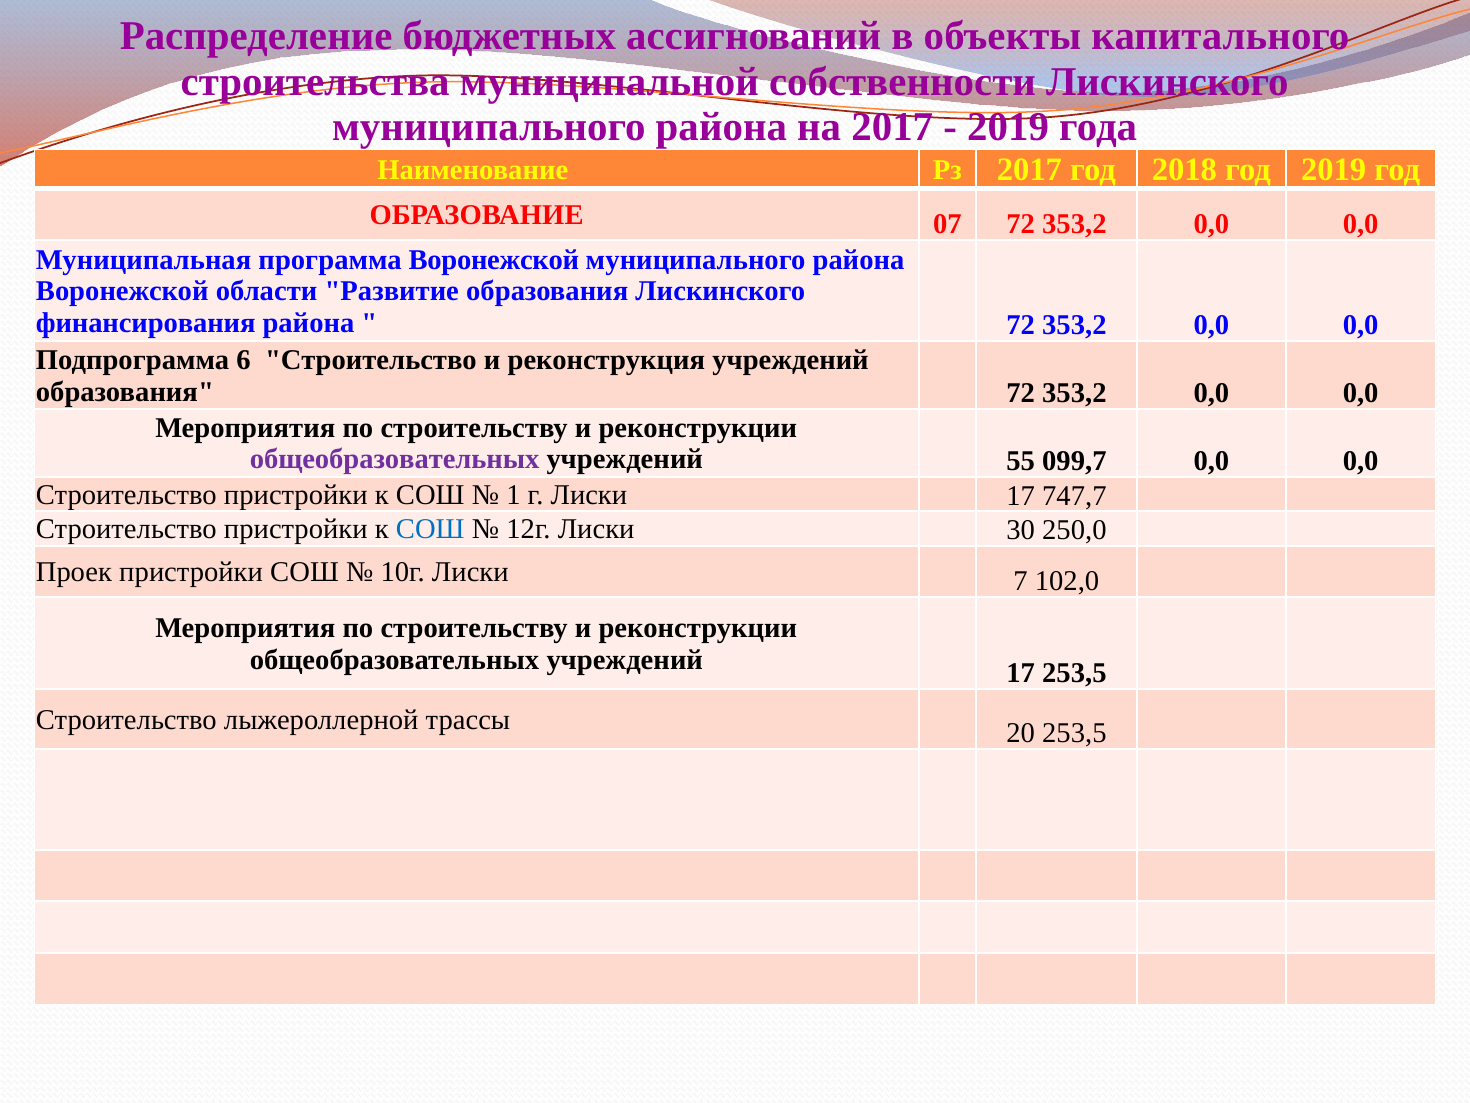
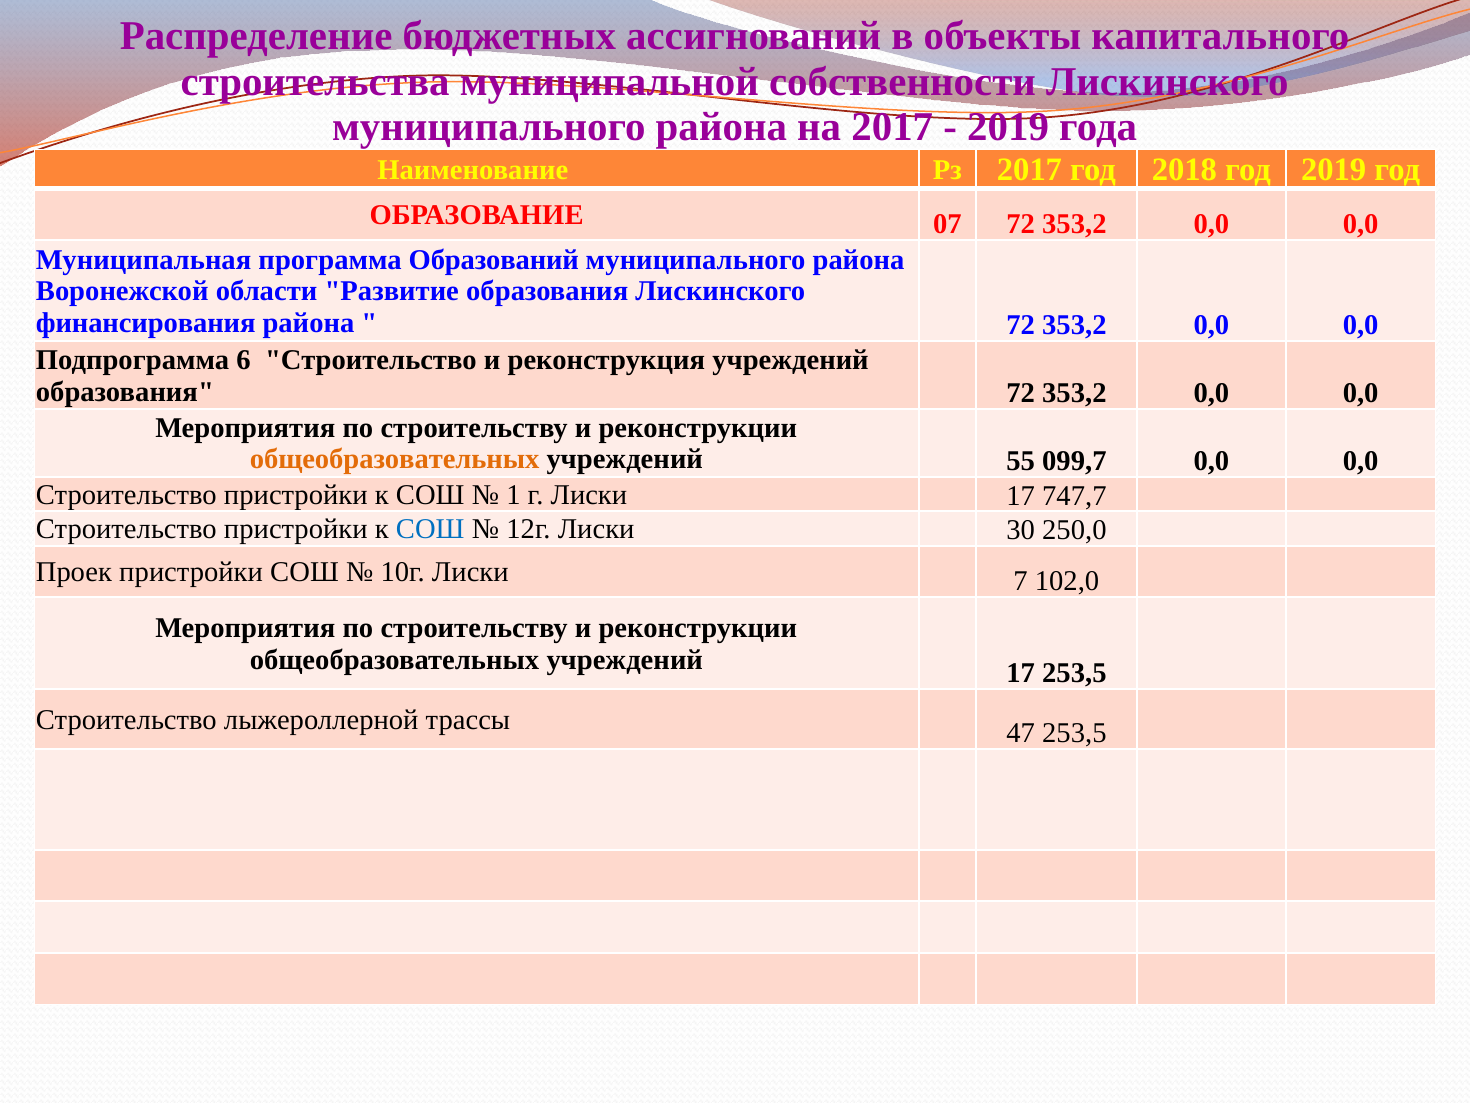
программа Воронежской: Воронежской -> Образований (494, 260)
общеобразовательных colour: purple -> orange (395, 459)
20: 20 -> 47 (1021, 733)
